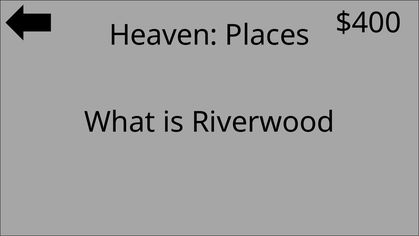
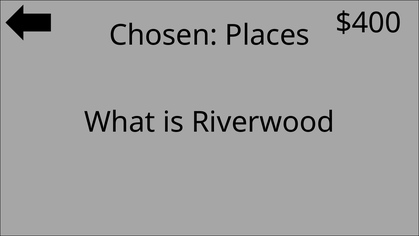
Heaven: Heaven -> Chosen (163, 35)
